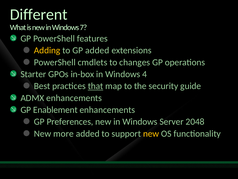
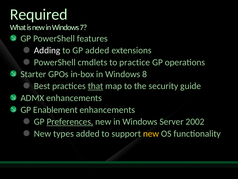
Different: Different -> Required (39, 14)
Adding colour: yellow -> white (47, 50)
changes: changes -> practice (135, 62)
4: 4 -> 8 (145, 74)
Preferences underline: none -> present (70, 121)
2048: 2048 -> 2002 (195, 121)
more: more -> types (64, 133)
